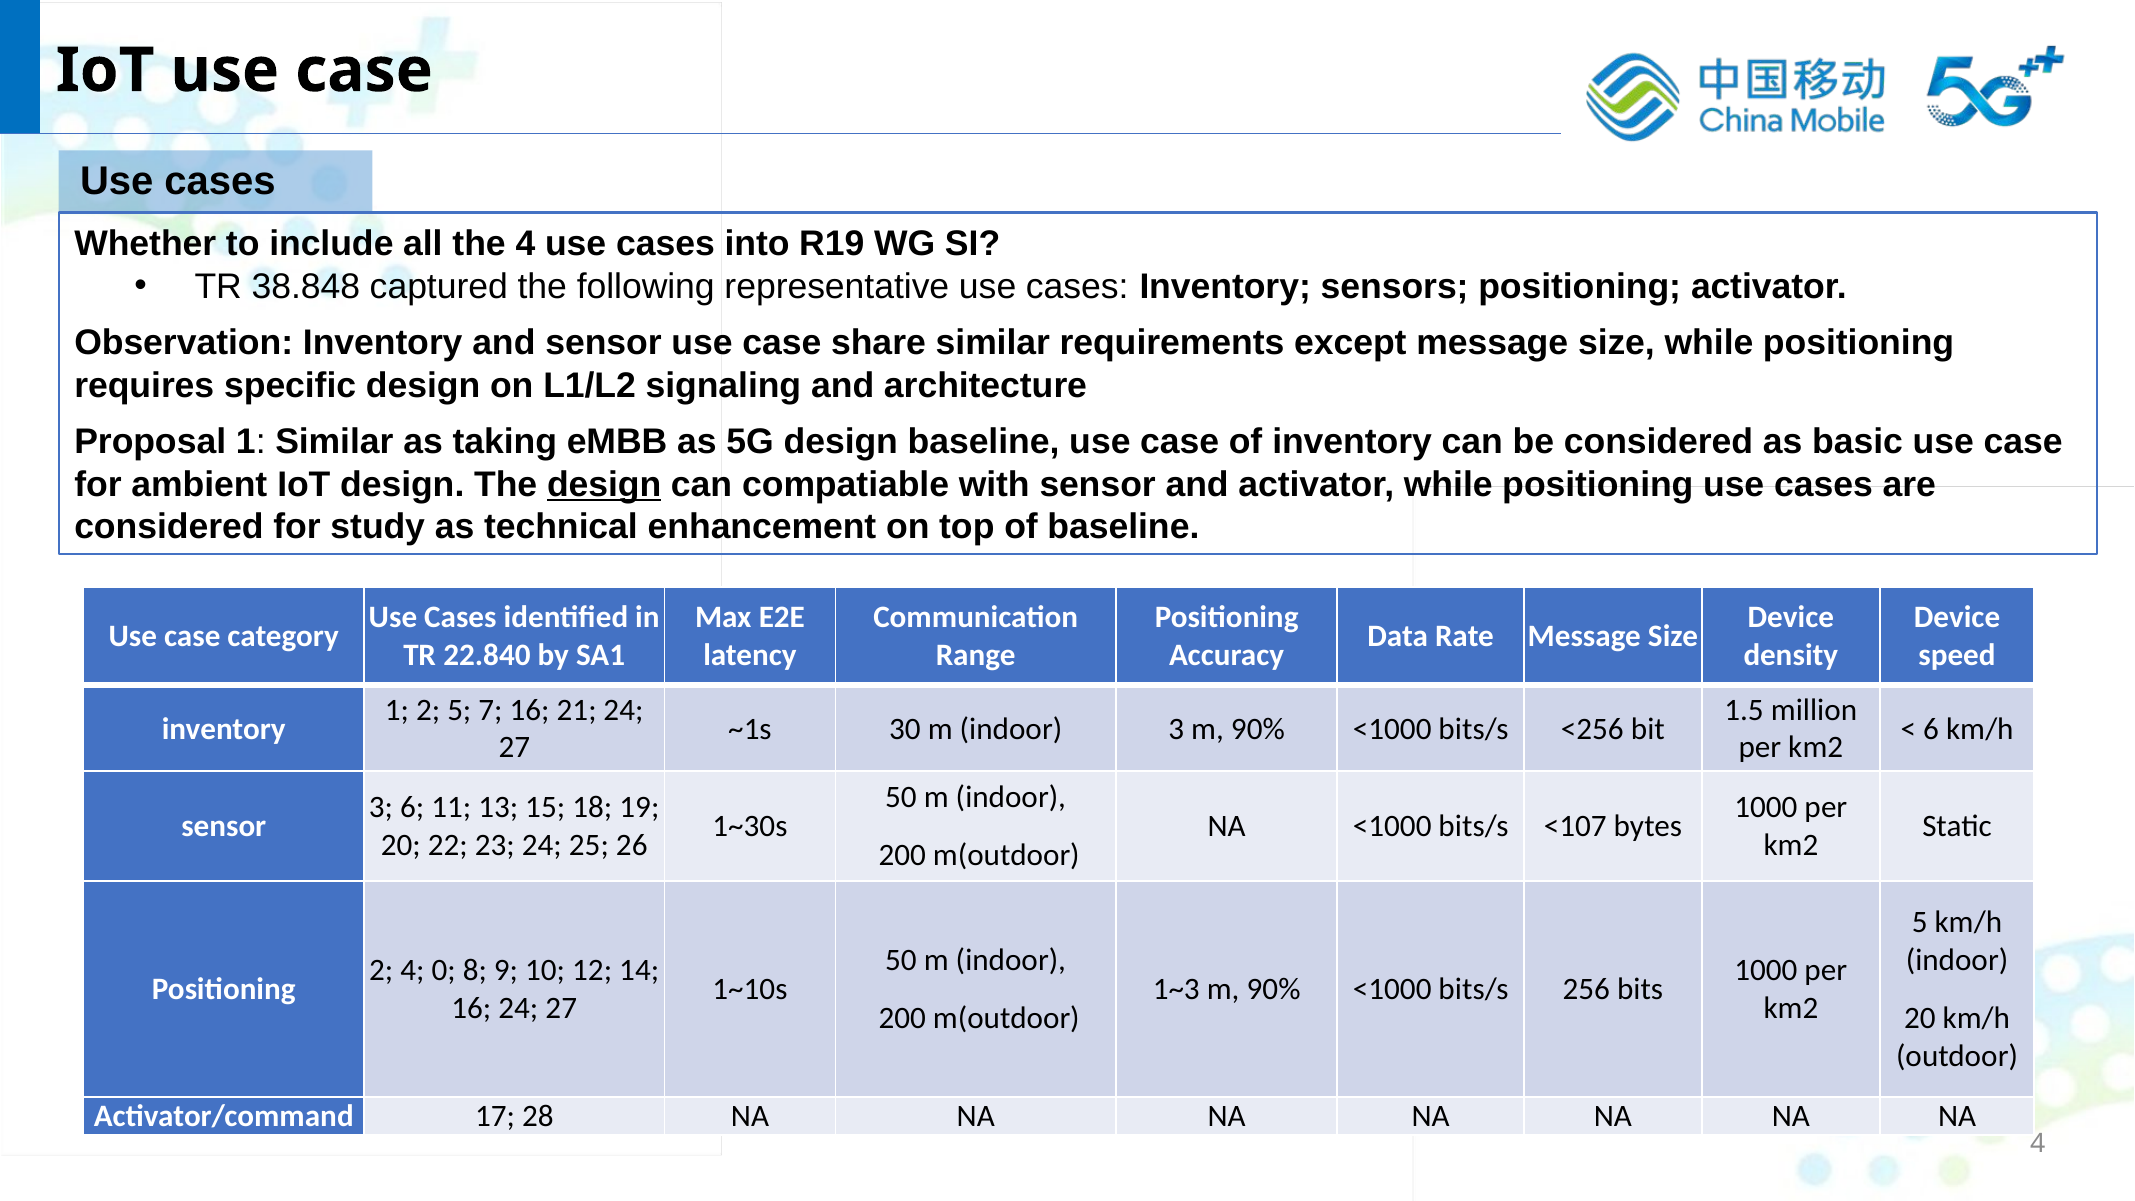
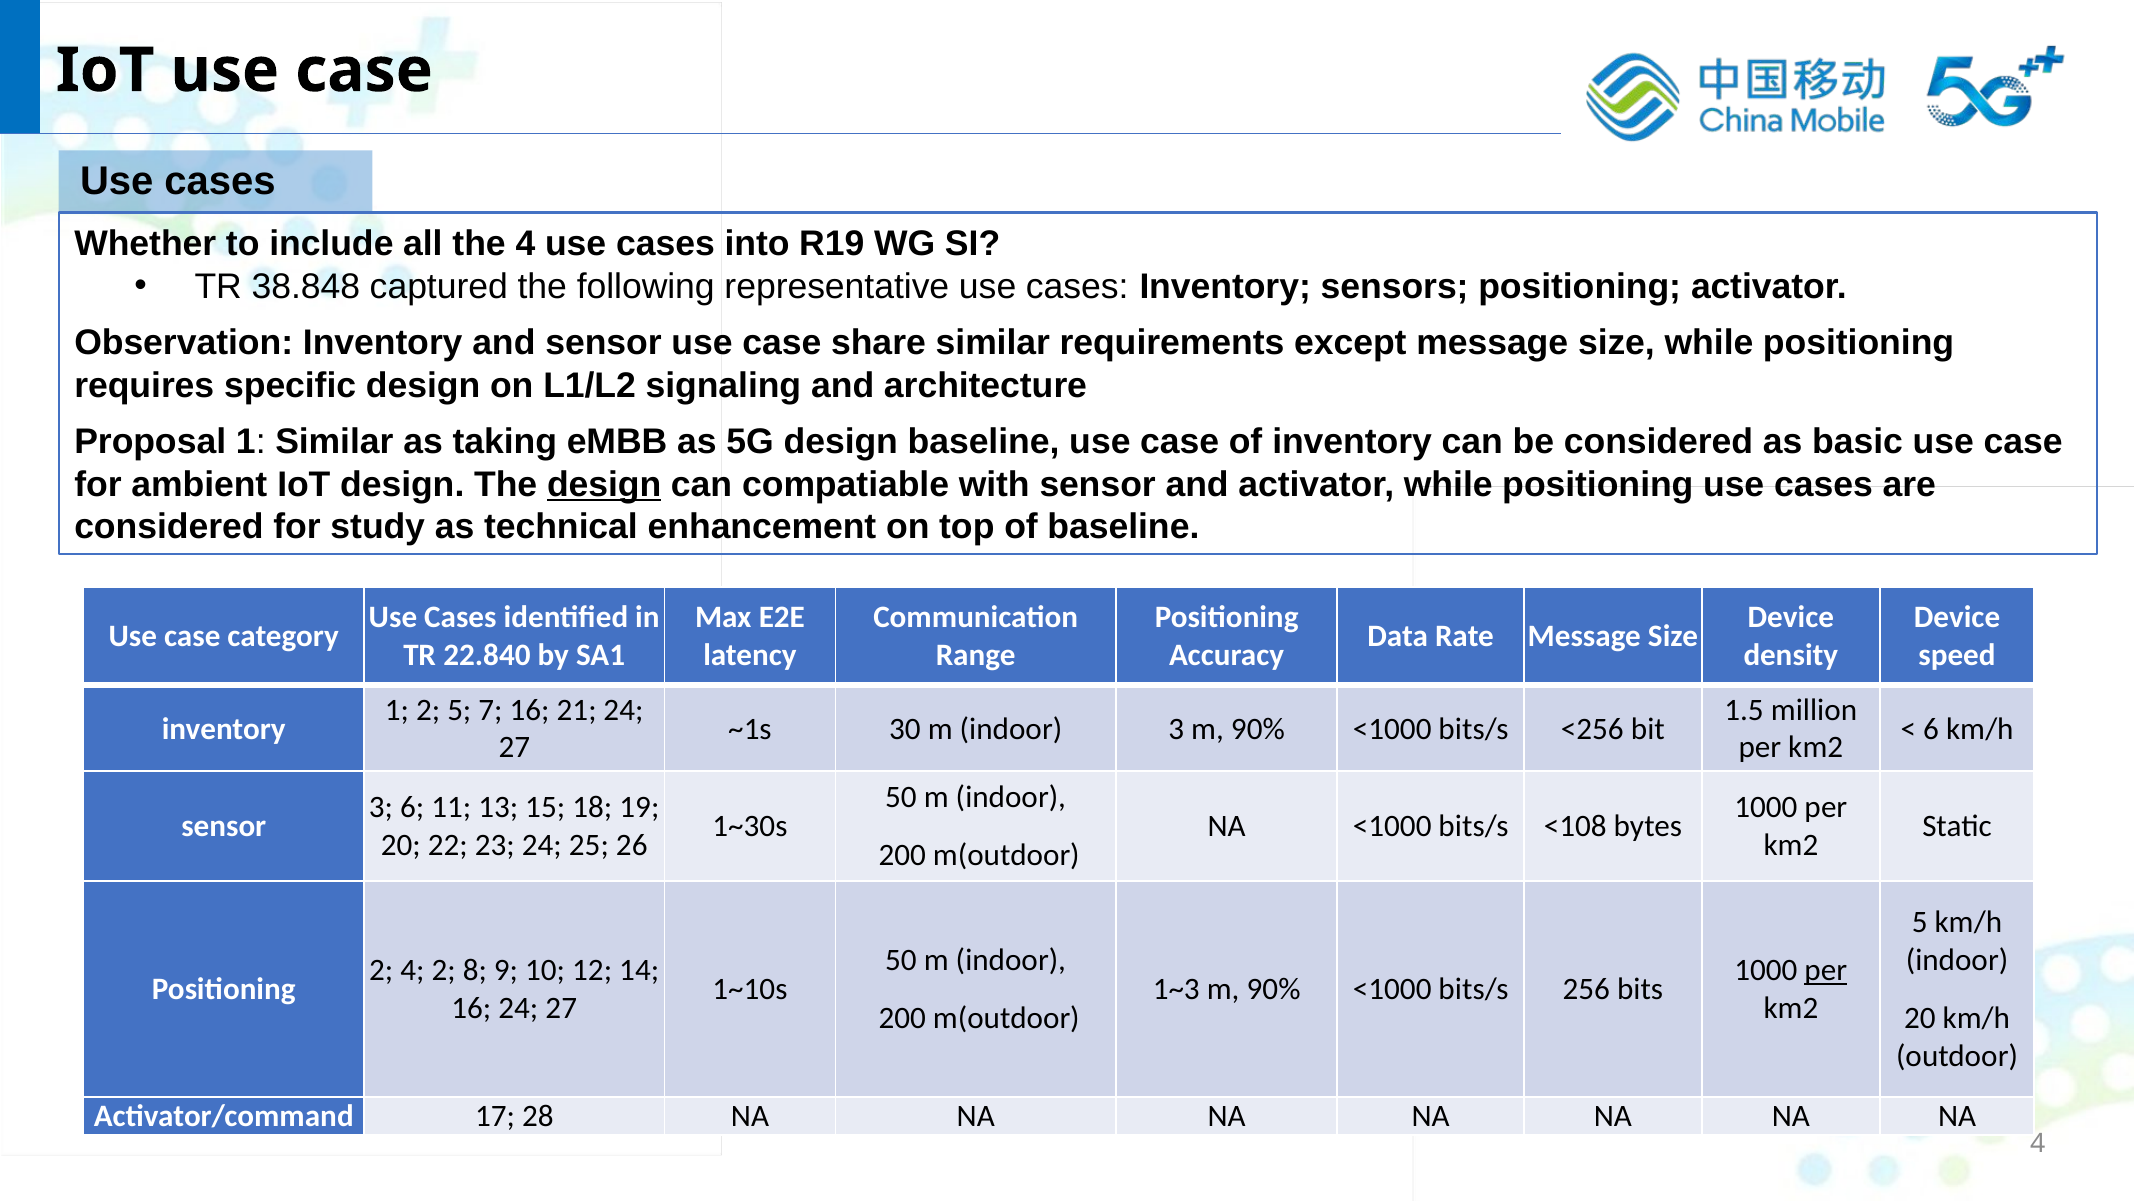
<107: <107 -> <108 (1575, 826)
4 0: 0 -> 2 (444, 970)
per underline: none -> present (1826, 970)
